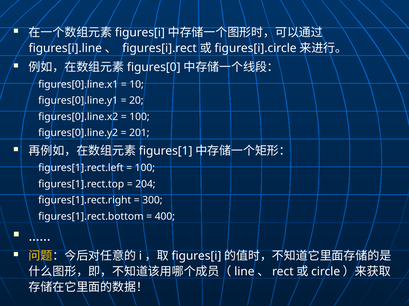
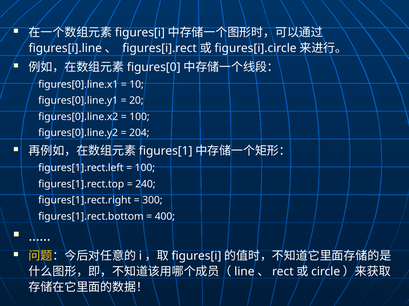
201: 201 -> 204 (139, 133)
204: 204 -> 240 (145, 185)
